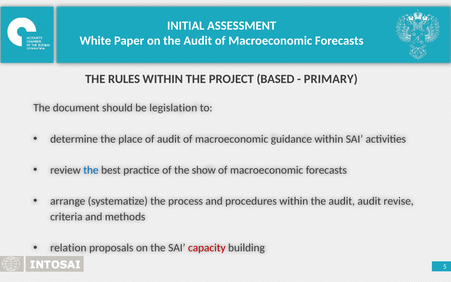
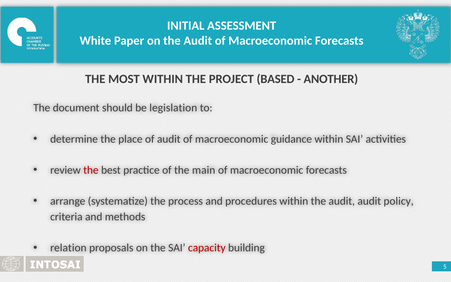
RULES: RULES -> MOST (124, 79)
PRIMARY: PRIMARY -> ANOTHER (331, 79)
the colour: blue -> red (91, 170)
show: show -> main (204, 170)
revise: revise -> policy (399, 201)
